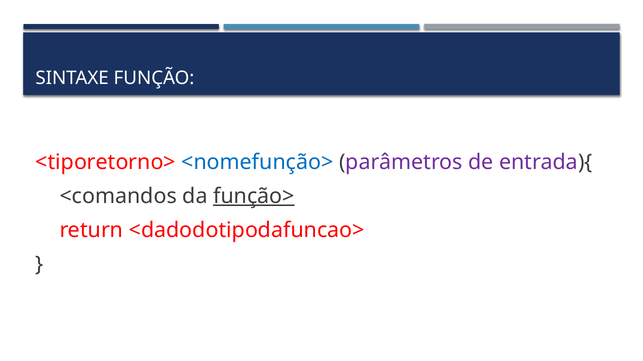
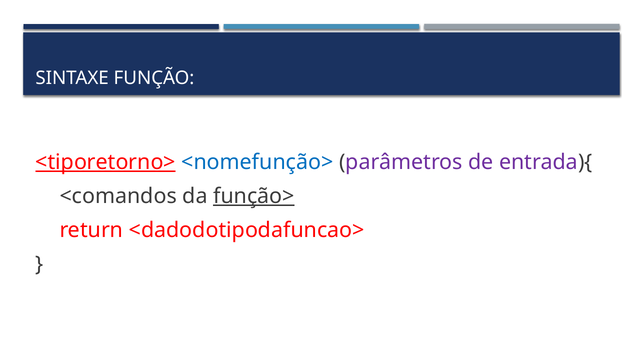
<tiporetorno> underline: none -> present (106, 162)
